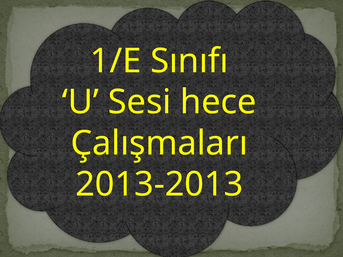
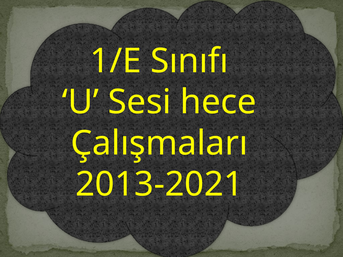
2013-2013: 2013-2013 -> 2013-2021 (159, 185)
